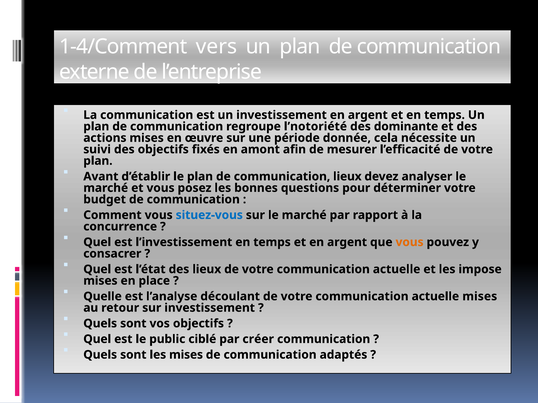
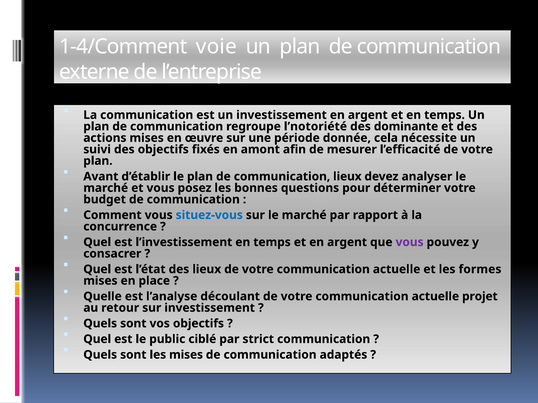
vers: vers -> voie (216, 47)
vous colour: orange -> purple (410, 242)
impose: impose -> formes (480, 270)
actuelle mises: mises -> projet (480, 297)
créer: créer -> strict (258, 339)
